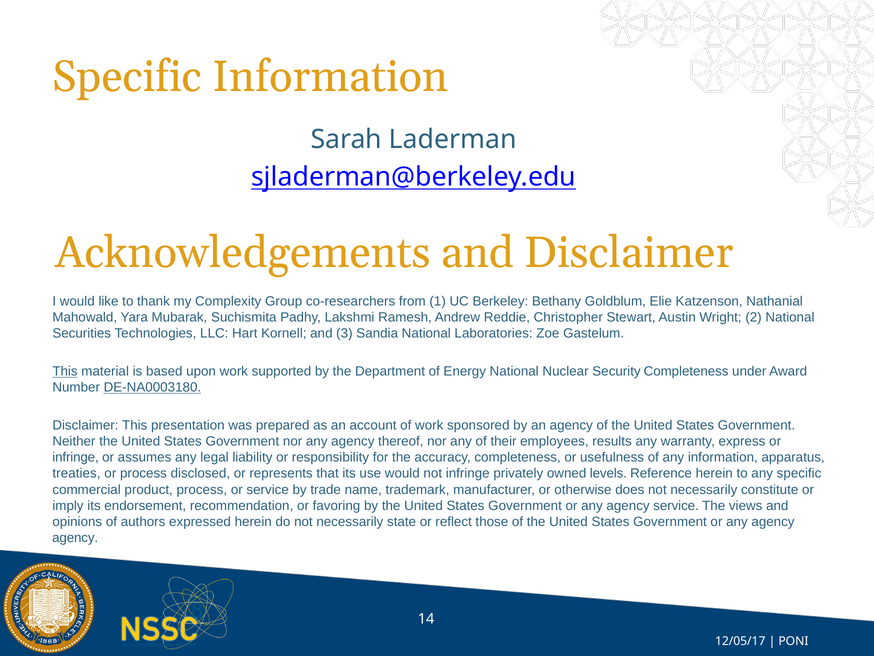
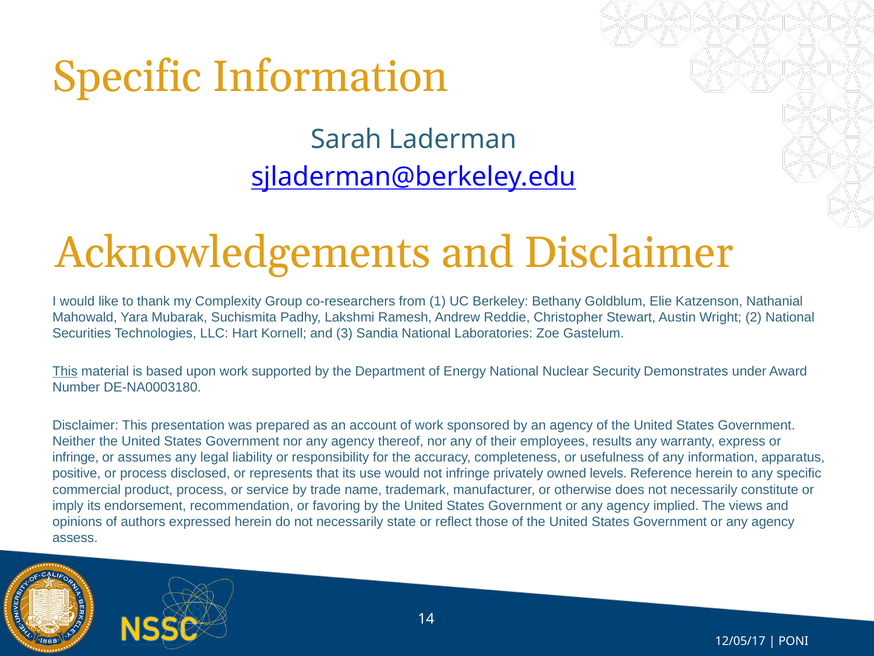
Security Completeness: Completeness -> Demonstrates (686, 371)
DE-NA0003180 underline: present -> none (152, 387)
treaties: treaties -> positive (77, 473)
agency service: service -> implied (676, 505)
agency: agency -> assess (75, 537)
